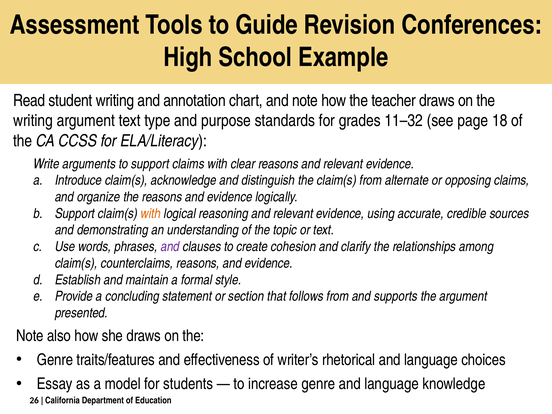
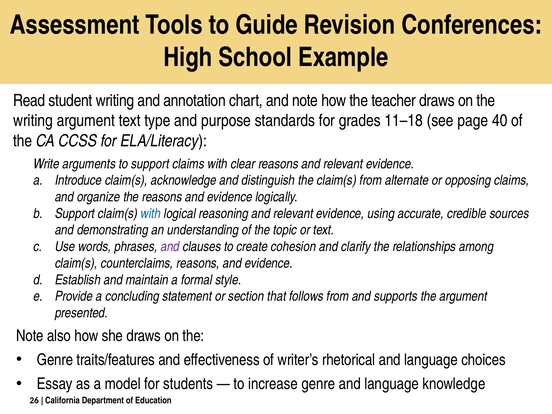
11–32: 11–32 -> 11–18 (404, 121)
18: 18 -> 40 (500, 121)
with colour: orange -> blue (151, 214)
